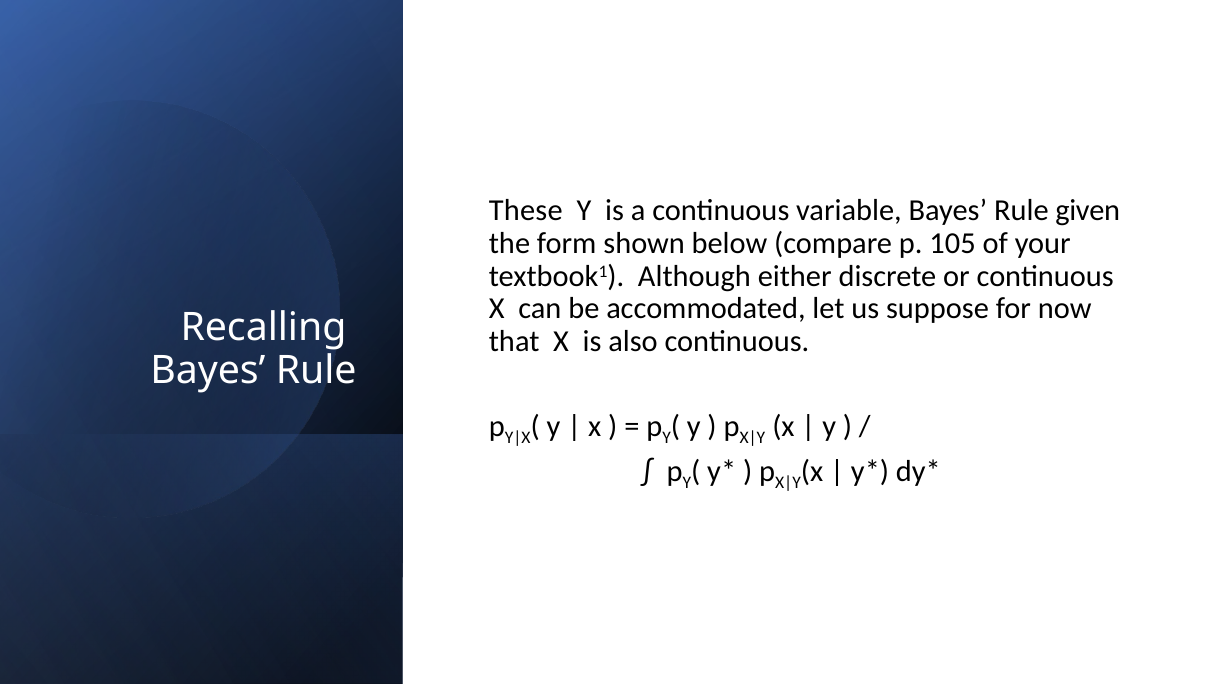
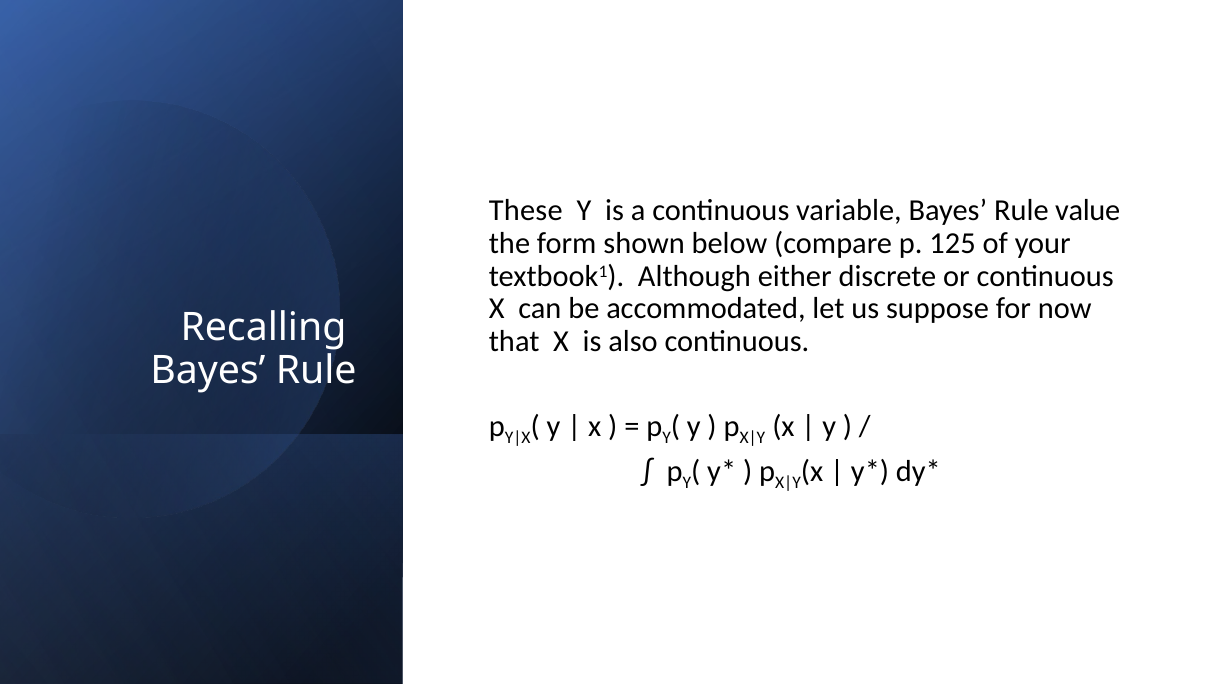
given: given -> value (1088, 210)
105: 105 -> 125 (953, 243)
